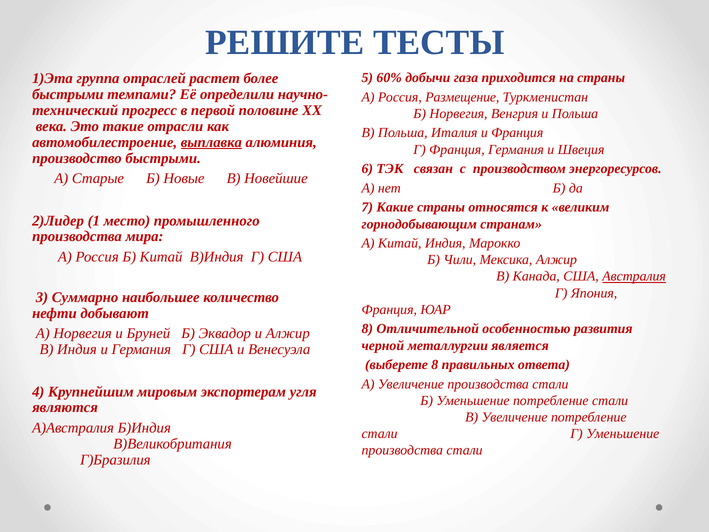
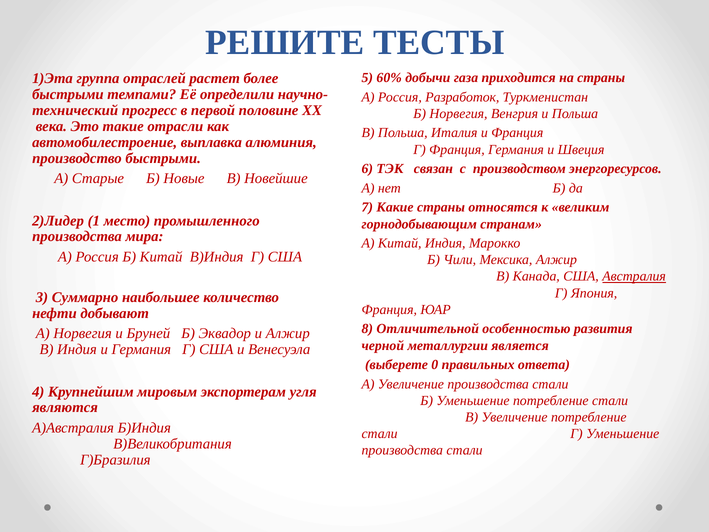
Размещение: Размещение -> Разработок (462, 97)
выплавка underline: present -> none (211, 142)
выберете 8: 8 -> 0 (435, 365)
